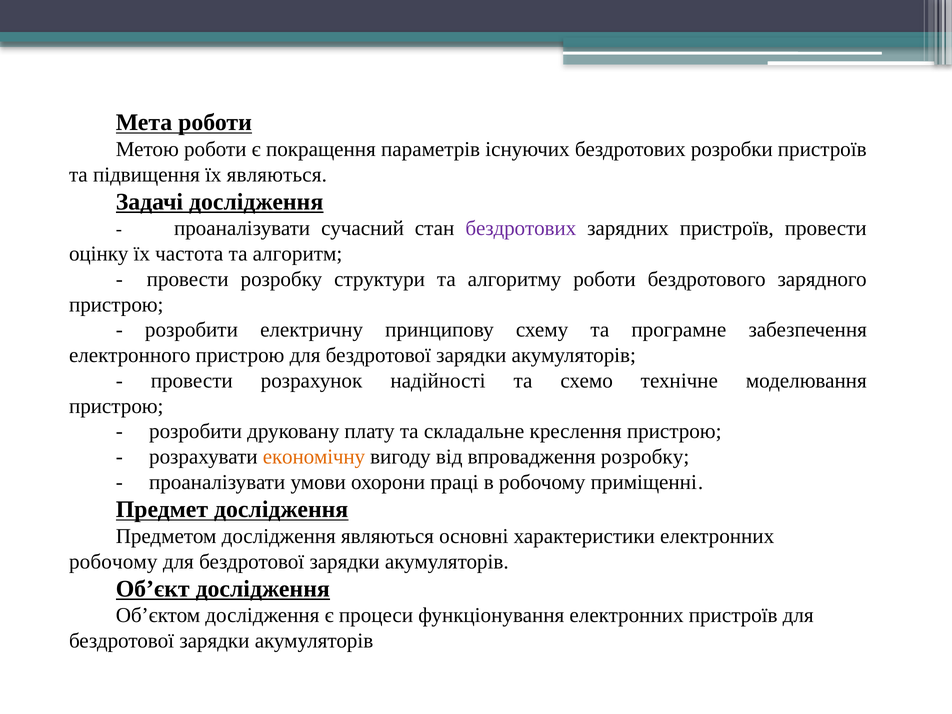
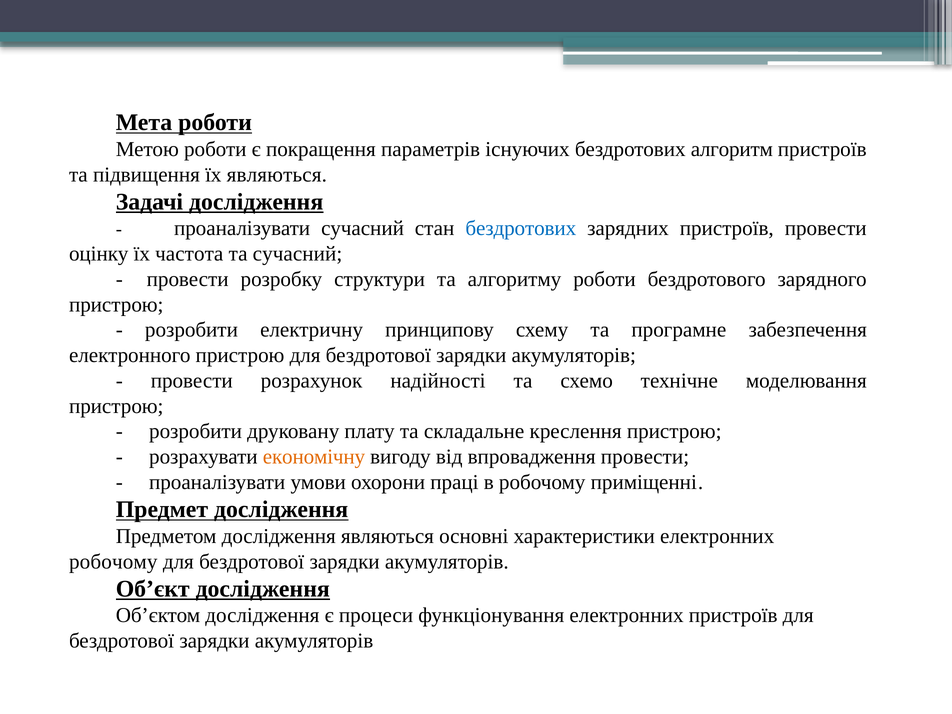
розробки: розробки -> алгоритм (732, 149)
бездротових colour: purple -> blue (521, 229)
та алгоритм: алгоритм -> сучасний (298, 254)
впровадження розробку: розробку -> провести (645, 457)
